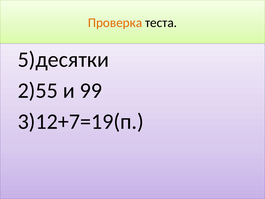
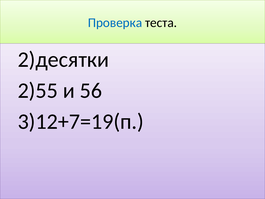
Проверка colour: orange -> blue (115, 23)
5)десятки: 5)десятки -> 2)десятки (63, 60)
99: 99 -> 56 (91, 91)
